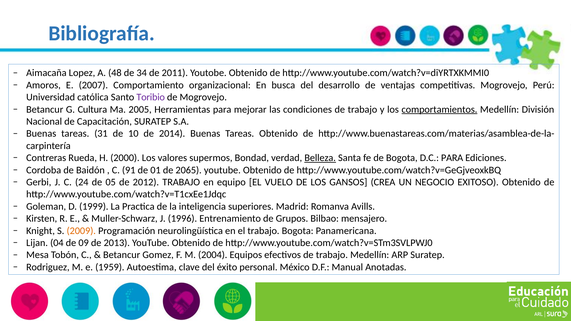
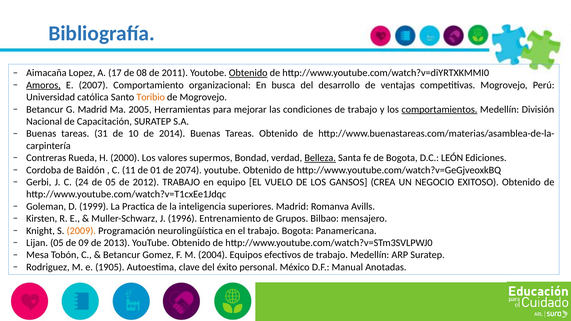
48: 48 -> 17 (115, 73)
34: 34 -> 08 (142, 73)
Obtenido underline: none -> present (248, 73)
Amoros underline: none -> present (43, 85)
Toribio colour: purple -> orange (151, 97)
G Cultura: Cultura -> Madrid (92, 109)
D.C PARA: PARA -> LEÓN (452, 158)
91: 91 -> 11 (129, 170)
2065: 2065 -> 2074 (189, 170)
Lijan 04: 04 -> 05 (57, 243)
1959: 1959 -> 1905 (110, 267)
